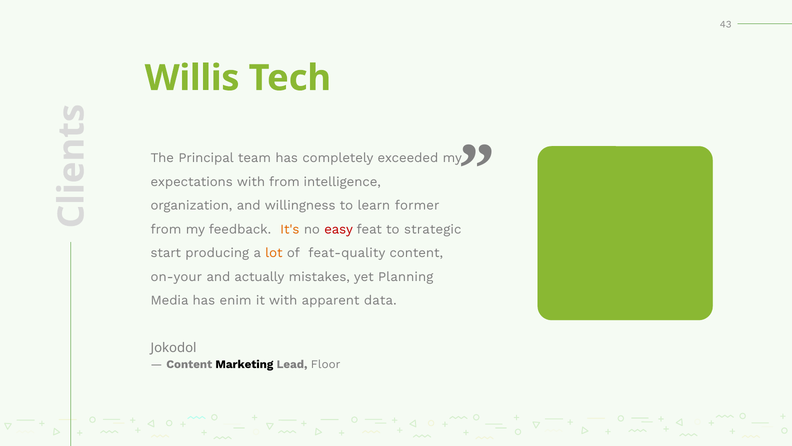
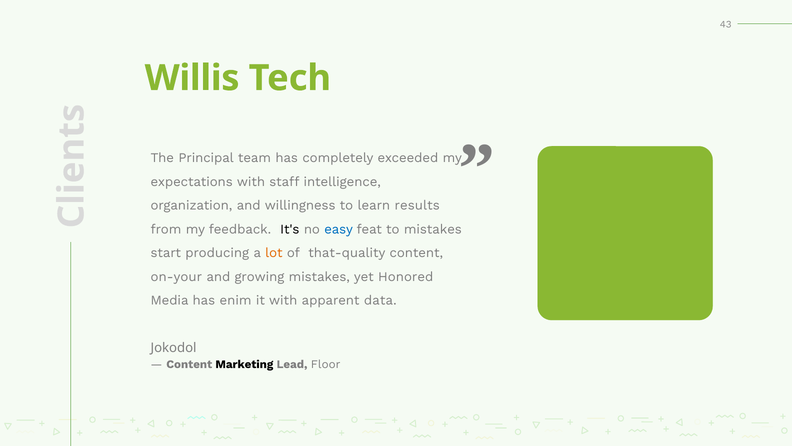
with from: from -> staff (284, 182)
former: former -> results (417, 205)
It's colour: orange -> black (290, 229)
easy colour: red -> blue (339, 229)
to strategic: strategic -> mistakes (433, 229)
feat-quality: feat-quality -> that-quality (347, 253)
actually: actually -> growing (259, 276)
Planning: Planning -> Honored (406, 276)
